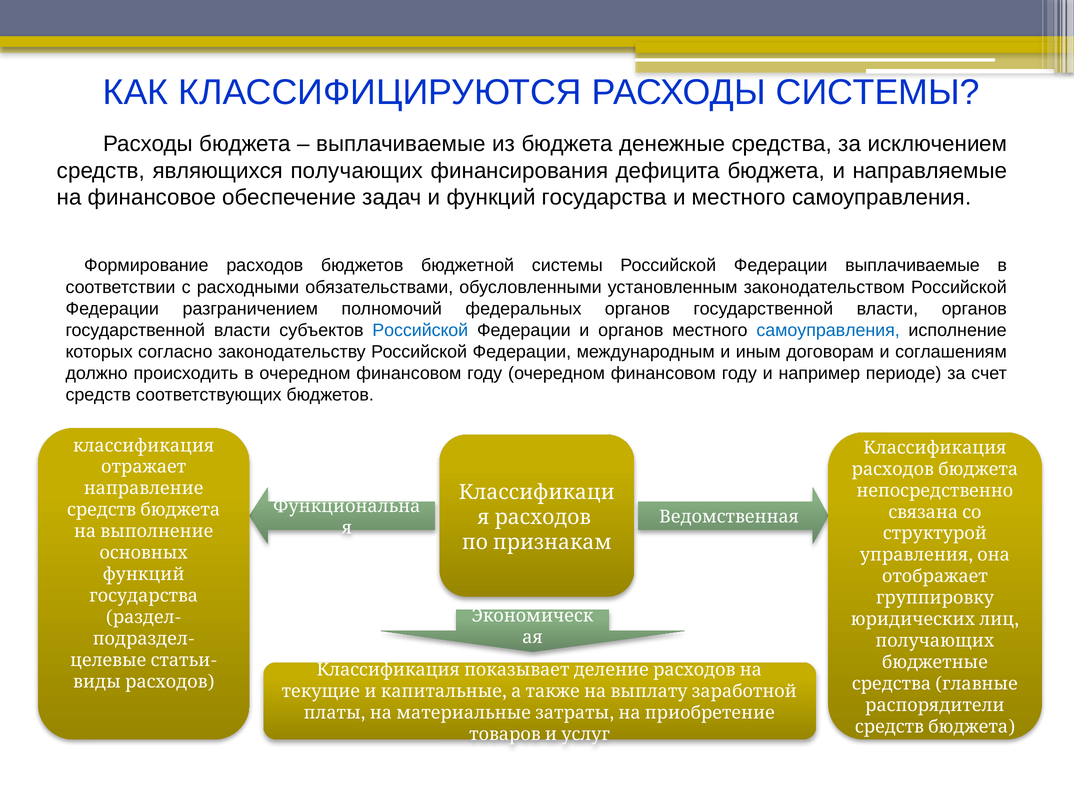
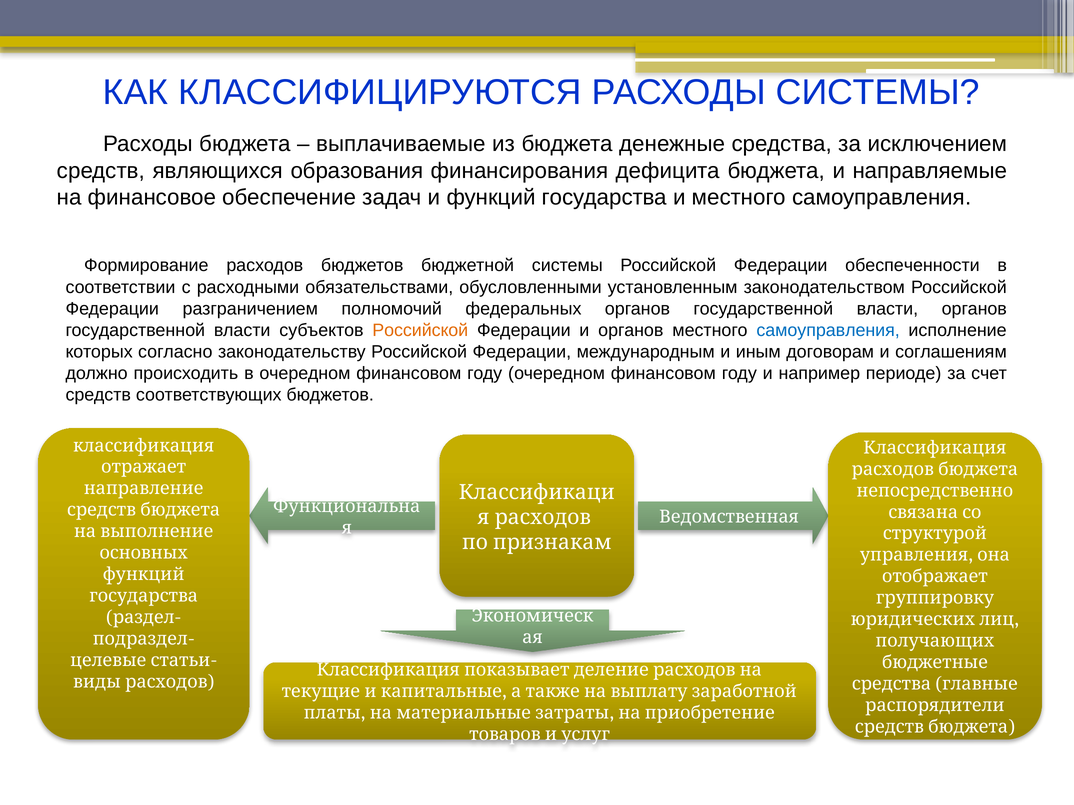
являющихся получающих: получающих -> образования (357, 171)
Федерации выплачиваемые: выплачиваемые -> обеспеченности (912, 266)
Российской colour: blue -> orange (420, 331)
